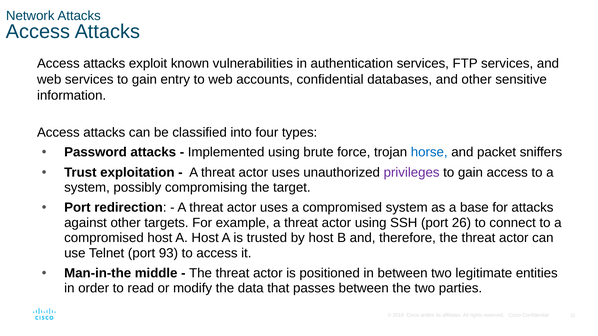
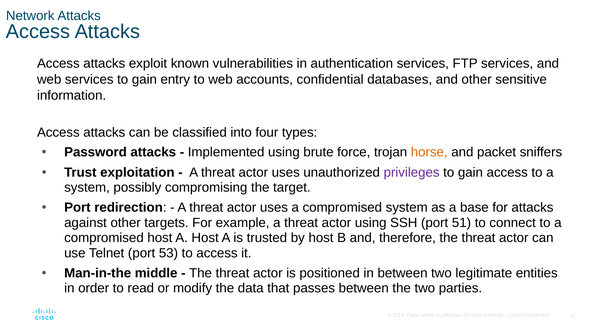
horse colour: blue -> orange (429, 152)
26: 26 -> 51 (461, 223)
93: 93 -> 53 (168, 253)
